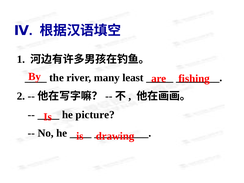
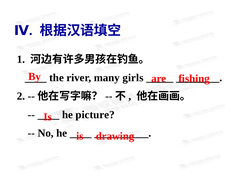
least: least -> girls (133, 78)
